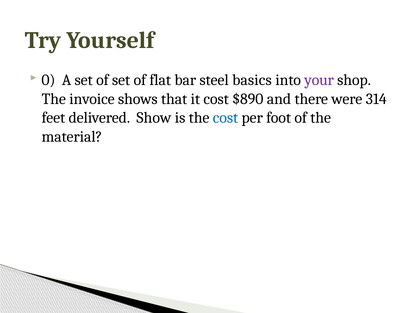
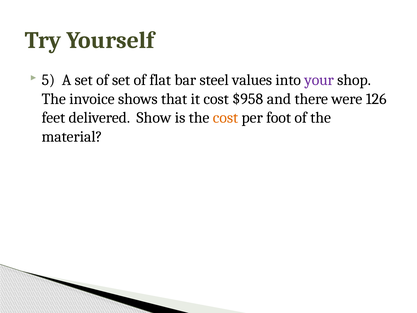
0: 0 -> 5 (48, 80)
basics: basics -> values (252, 80)
$890: $890 -> $958 (248, 99)
314: 314 -> 126 (376, 99)
cost colour: blue -> orange (225, 118)
